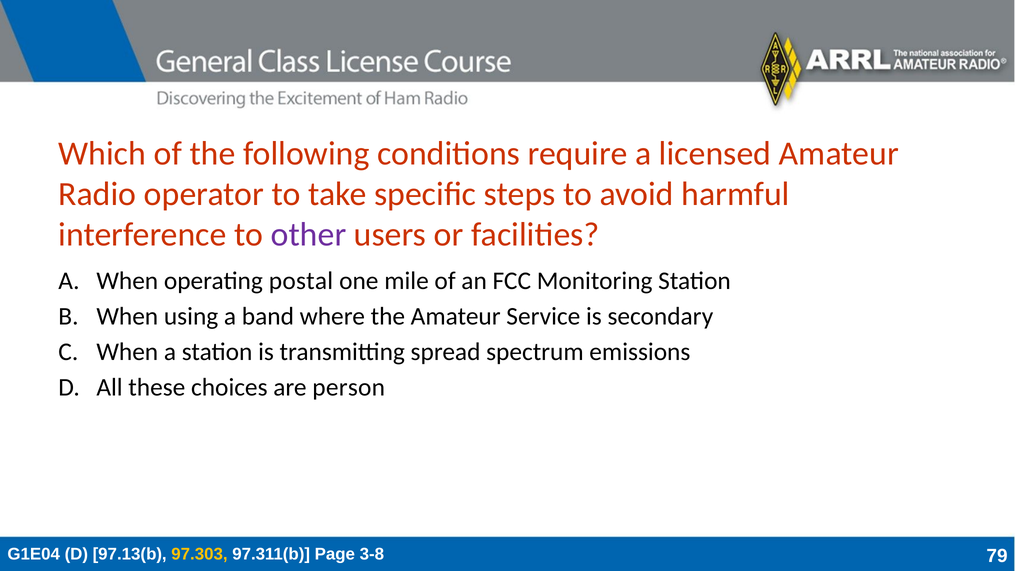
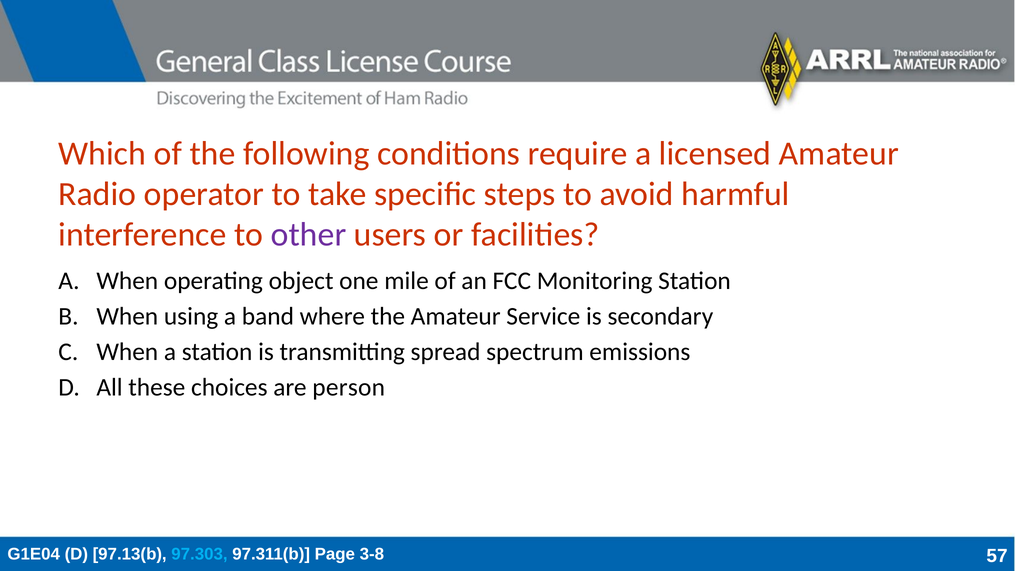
postal: postal -> object (301, 281)
97.303 colour: yellow -> light blue (199, 554)
79: 79 -> 57 (997, 556)
